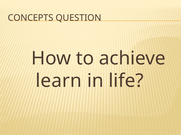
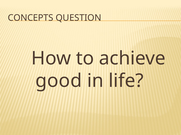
learn: learn -> good (59, 81)
